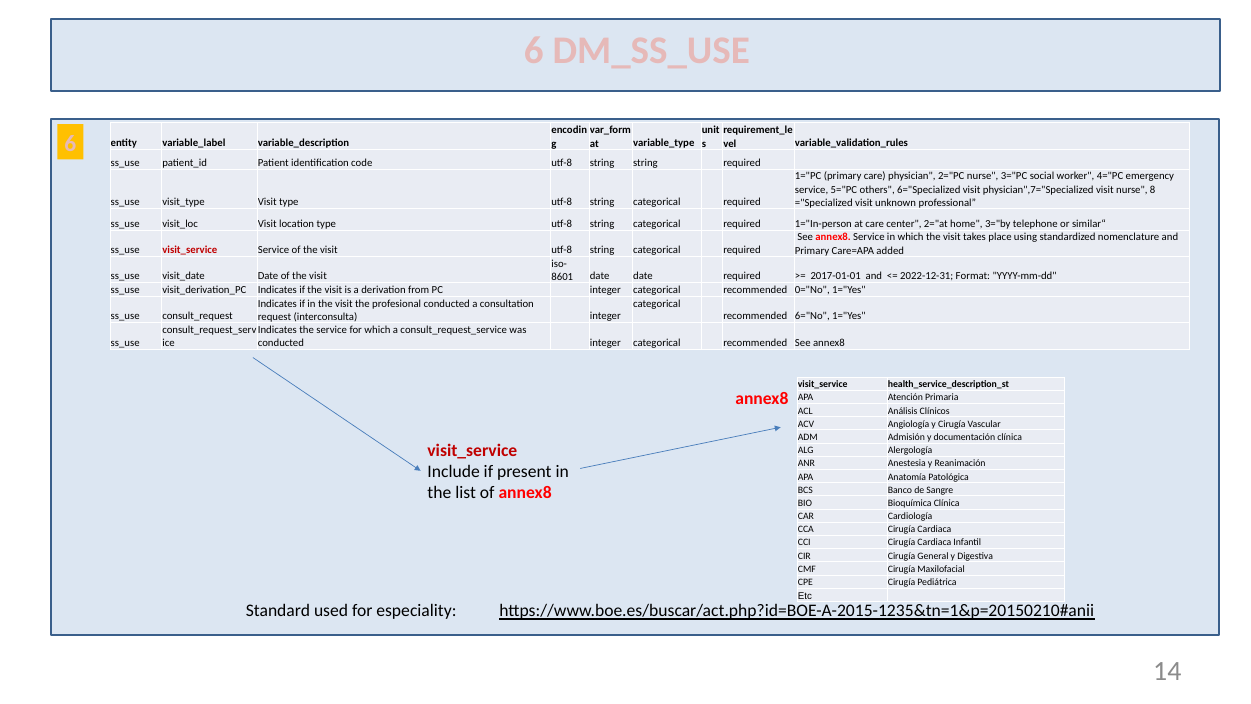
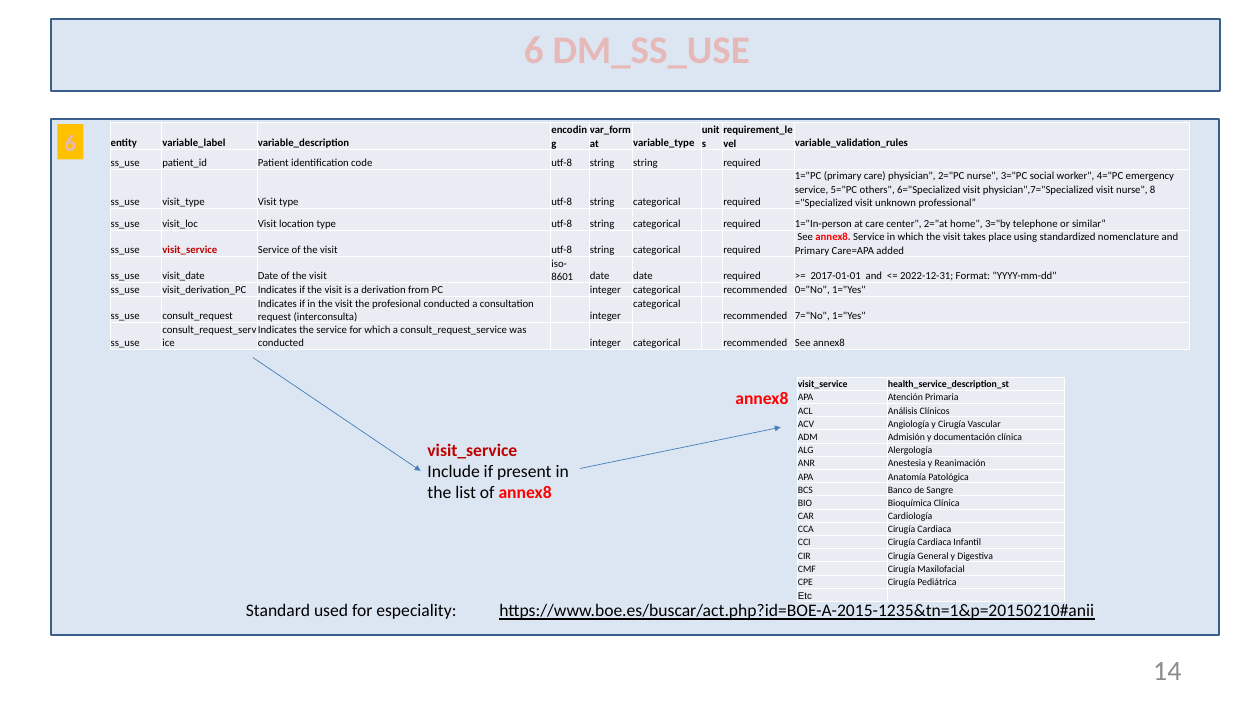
6="No: 6="No -> 7="No (812, 316)
